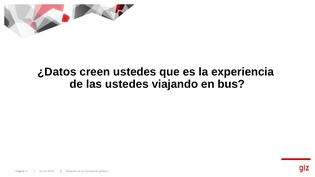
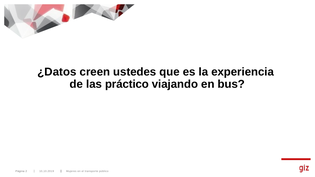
las ustedes: ustedes -> práctico (127, 84)
